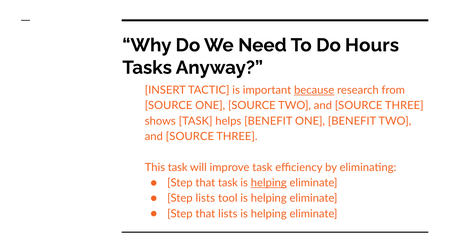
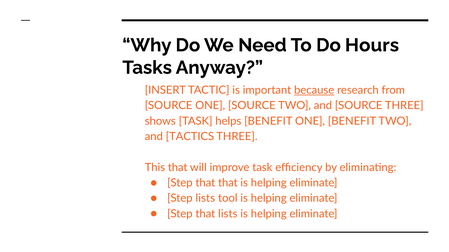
SOURCE: SOURCE -> TACTICS (190, 137)
This task: task -> that (178, 168)
that task: task -> that (228, 183)
helping underline: present -> none (269, 183)
